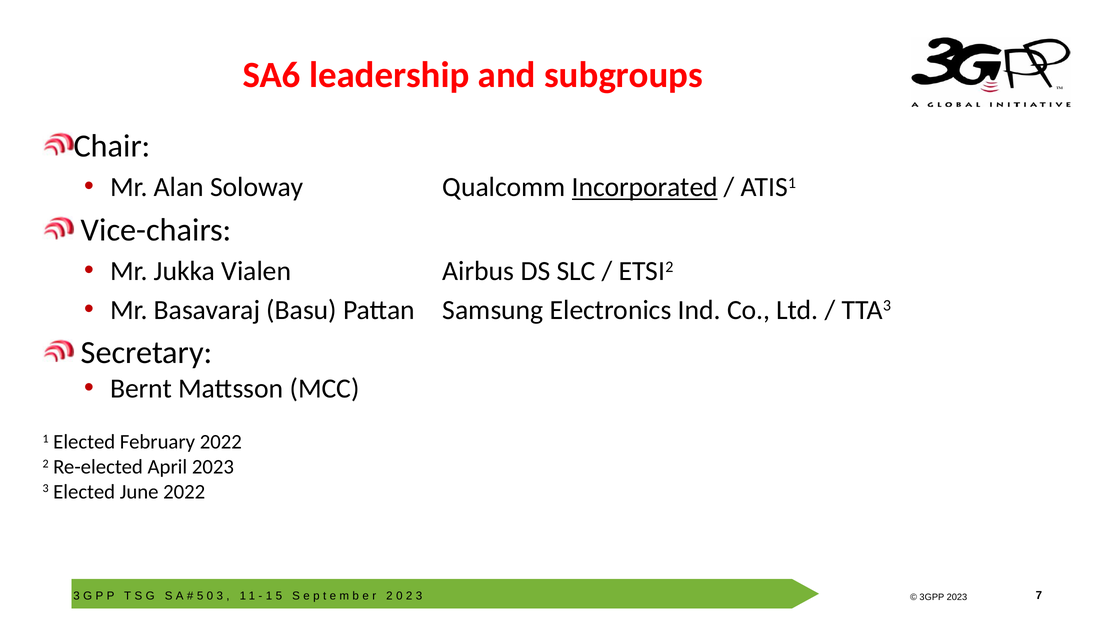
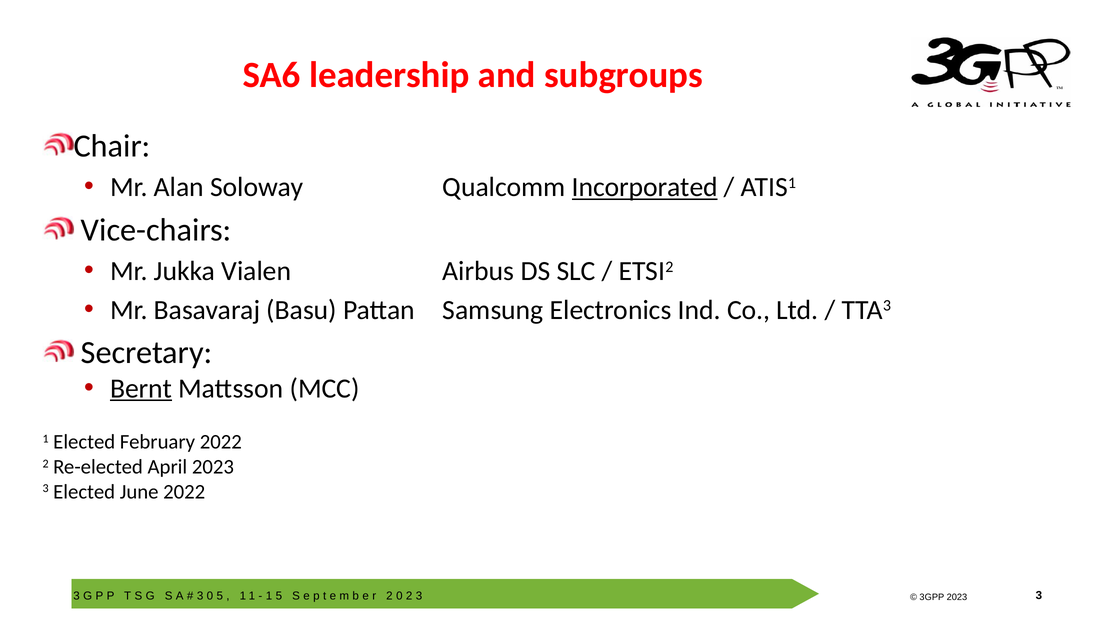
Bernt underline: none -> present (141, 389)
5: 5 -> 3 (200, 596)
3: 3 -> 5 (220, 596)
3 7: 7 -> 3 (1039, 596)
